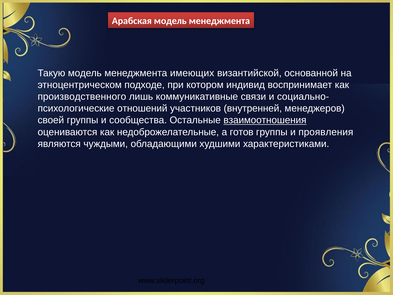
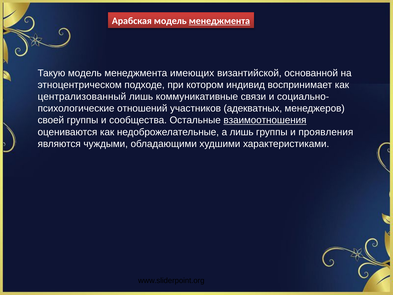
менеджмента underline: none -> present (219, 21)
производственного: производственного -> централизованный (82, 97)
внутренней: внутренней -> адекватных (253, 108)
а готов: готов -> лишь (242, 132)
